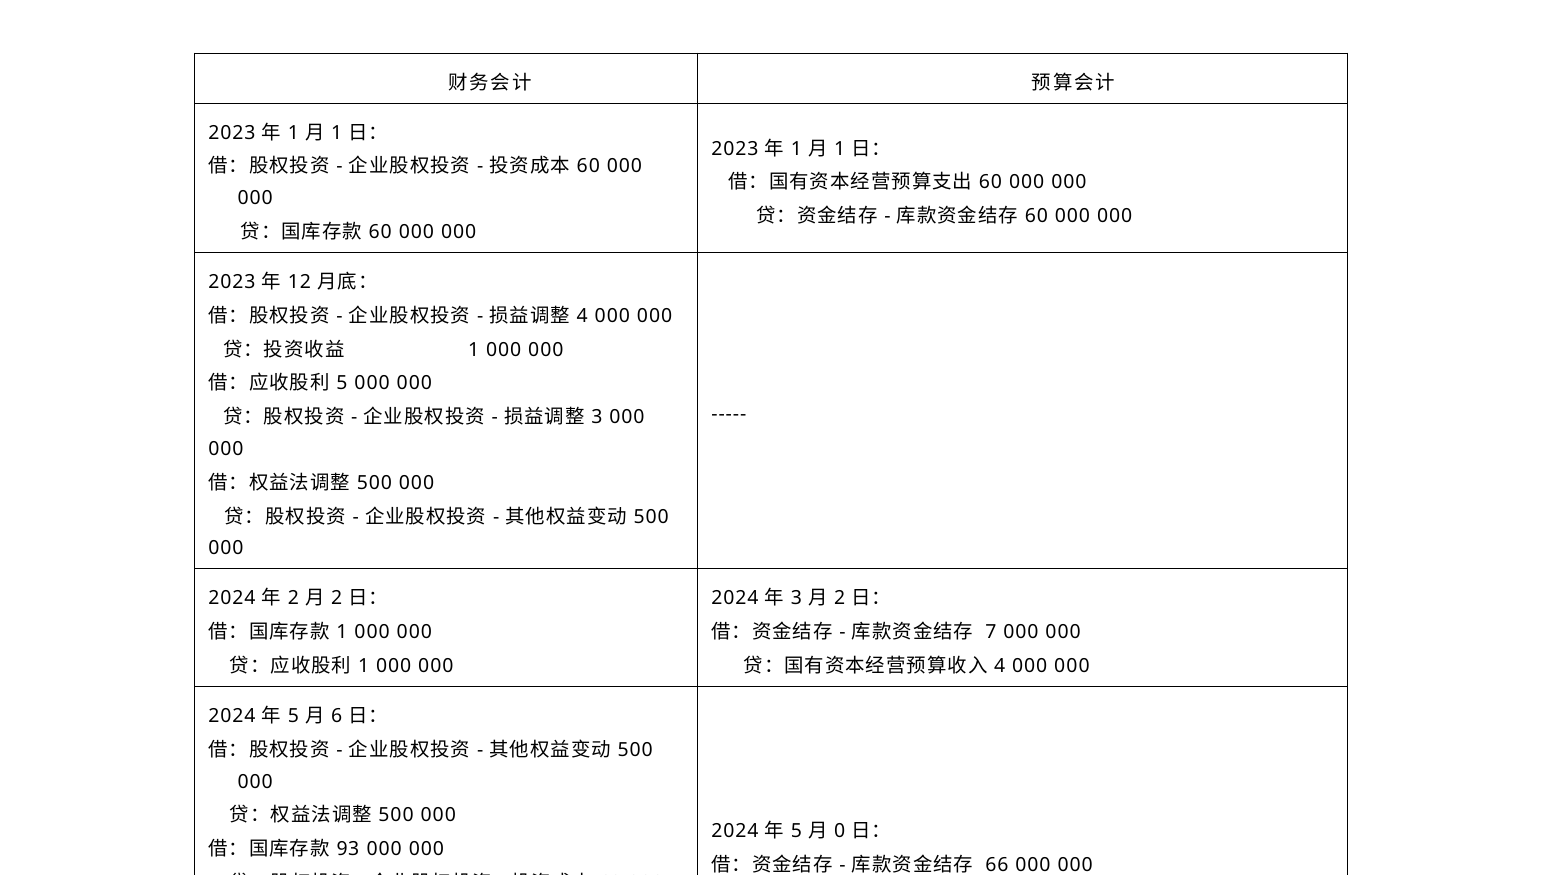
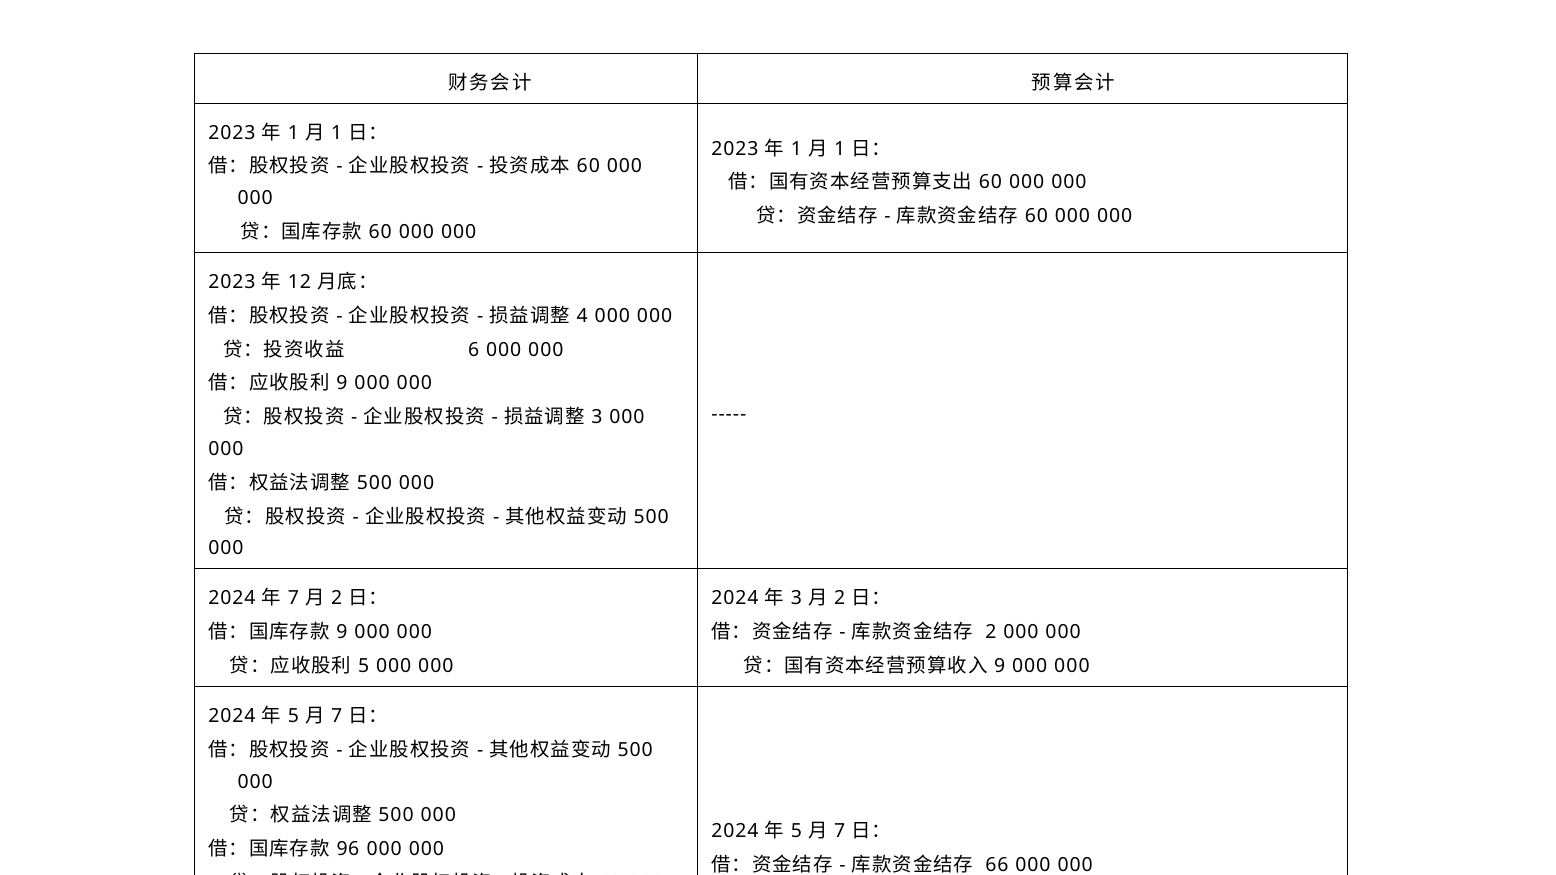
1: 1 -> 6 (474, 350)
5: 5 -> 9 (342, 384)
2: 2 -> 7 (293, 599)
1: 1 -> 9 (342, 632)
7: 7 -> 2 (991, 632)
1: 1 -> 5 (364, 666)
4: 4 -> 9 (1000, 666)
6: 6 -> 7 (337, 716)
0: 0 -> 7 (840, 832)
93: 93 -> 96 (348, 849)
